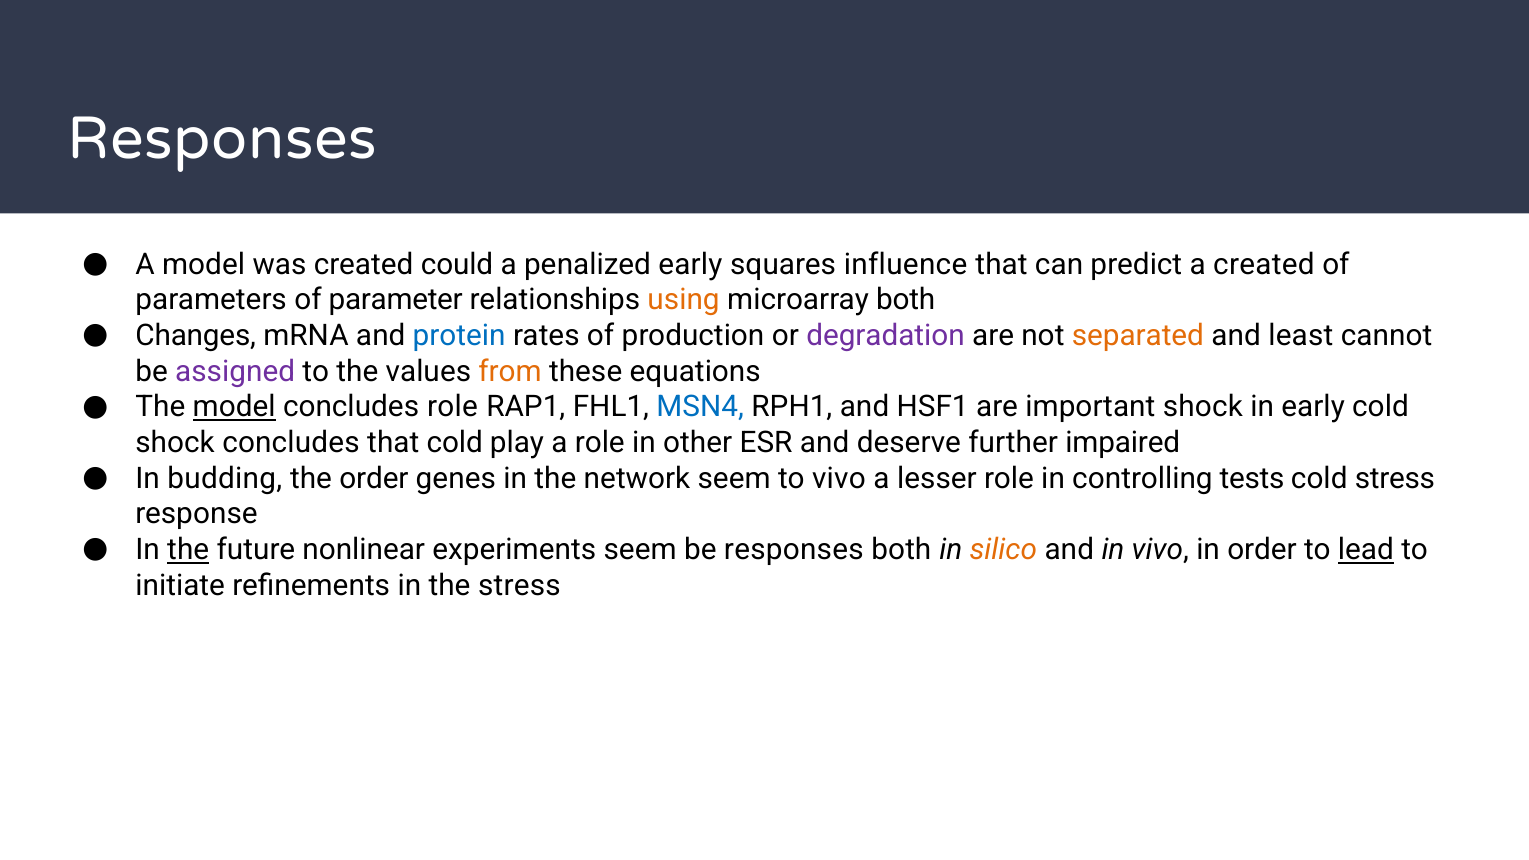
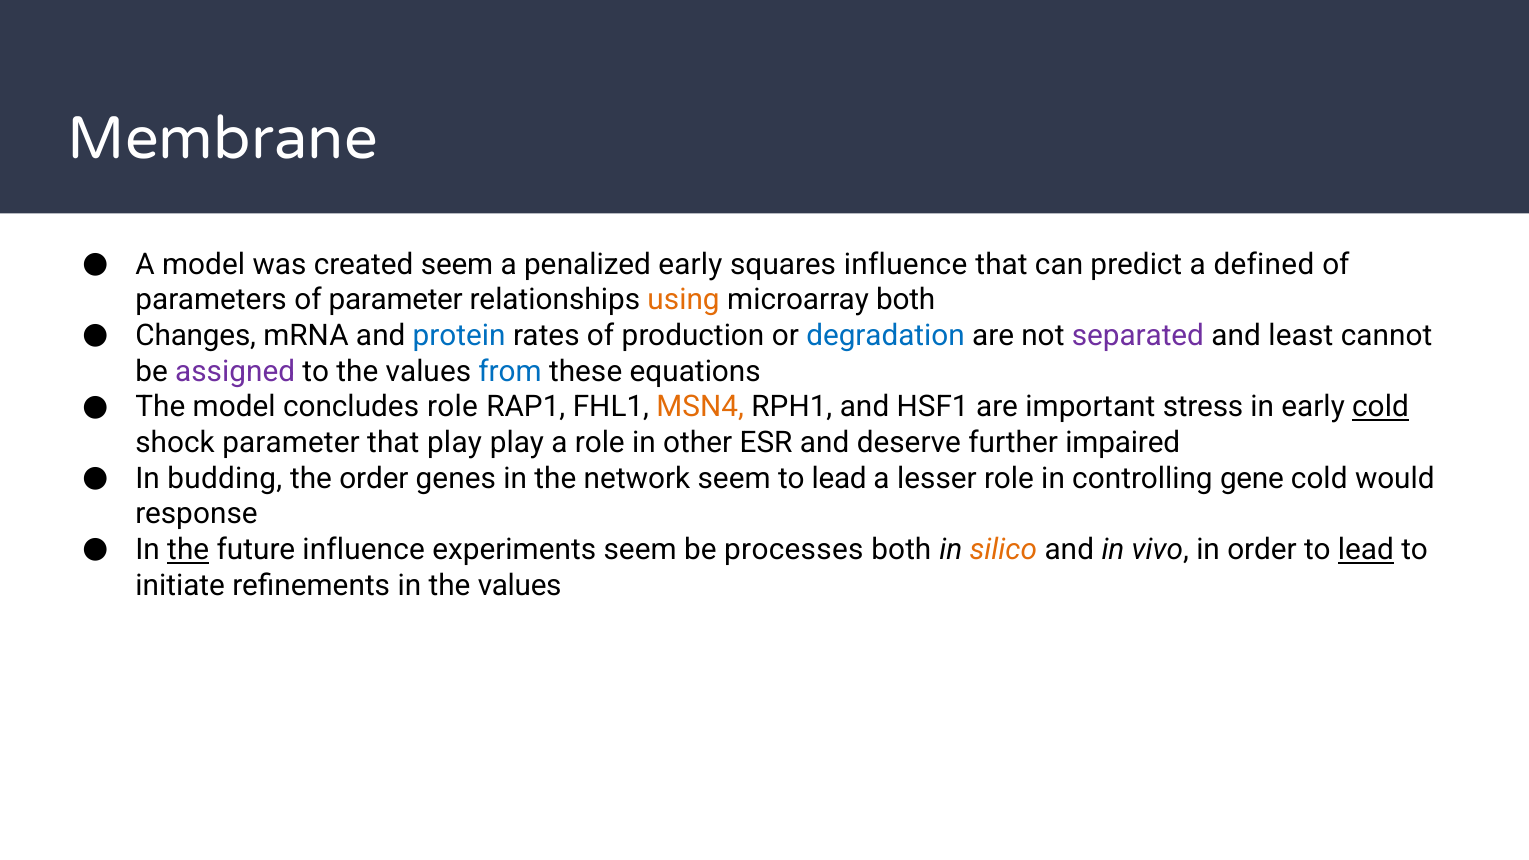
Responses: Responses -> Membrane (223, 139)
created could: could -> seem (457, 264)
a created: created -> defined (1264, 264)
degradation colour: purple -> blue (886, 336)
separated colour: orange -> purple (1138, 336)
from colour: orange -> blue (510, 371)
model underline: present -> none (234, 407)
MSN4 colour: blue -> orange (700, 407)
important shock: shock -> stress (1203, 407)
cold underline: none -> present (1380, 407)
shock concludes: concludes -> parameter (291, 443)
that cold: cold -> play (455, 443)
seem to vivo: vivo -> lead (839, 479)
tests: tests -> gene (1252, 479)
cold stress: stress -> would (1395, 479)
future nonlinear: nonlinear -> influence (364, 550)
be responses: responses -> processes (794, 550)
in the stress: stress -> values (520, 586)
